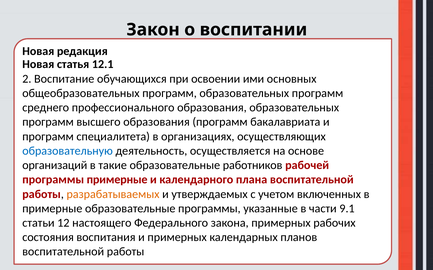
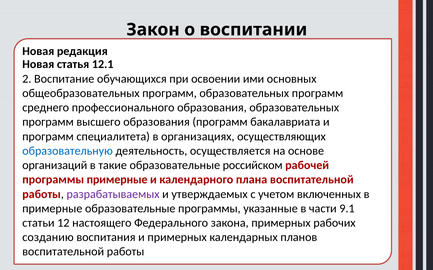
работников: работников -> российском (253, 166)
разрабатываемых colour: orange -> purple (113, 195)
состояния: состояния -> созданию (48, 238)
